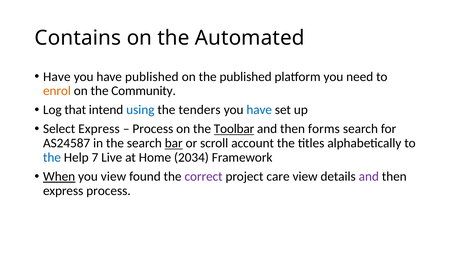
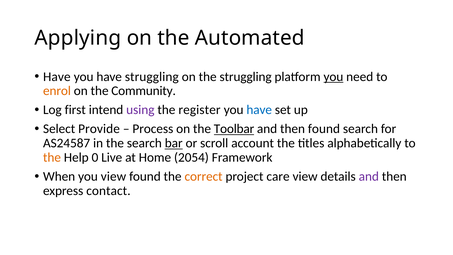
Contains: Contains -> Applying (78, 38)
have published: published -> struggling (152, 77)
the published: published -> struggling (246, 77)
you underline: none -> present (333, 77)
that: that -> first (75, 110)
using colour: blue -> purple (140, 110)
tenders: tenders -> register (200, 110)
Select Express: Express -> Provide (99, 129)
then forms: forms -> found (324, 129)
the colour: blue -> orange (52, 157)
7: 7 -> 0 (95, 157)
2034: 2034 -> 2054 (191, 157)
When underline: present -> none (59, 176)
correct colour: purple -> orange (204, 176)
express process: process -> contact (108, 191)
